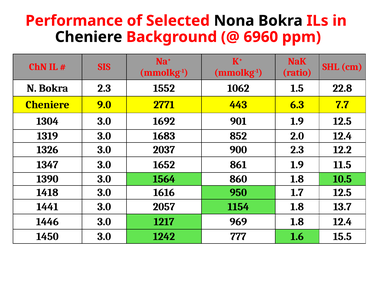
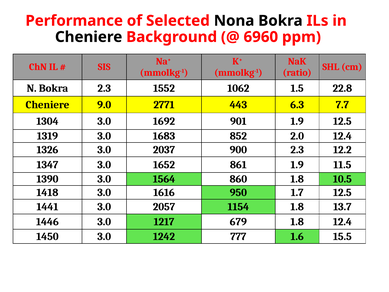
969: 969 -> 679 (238, 222)
